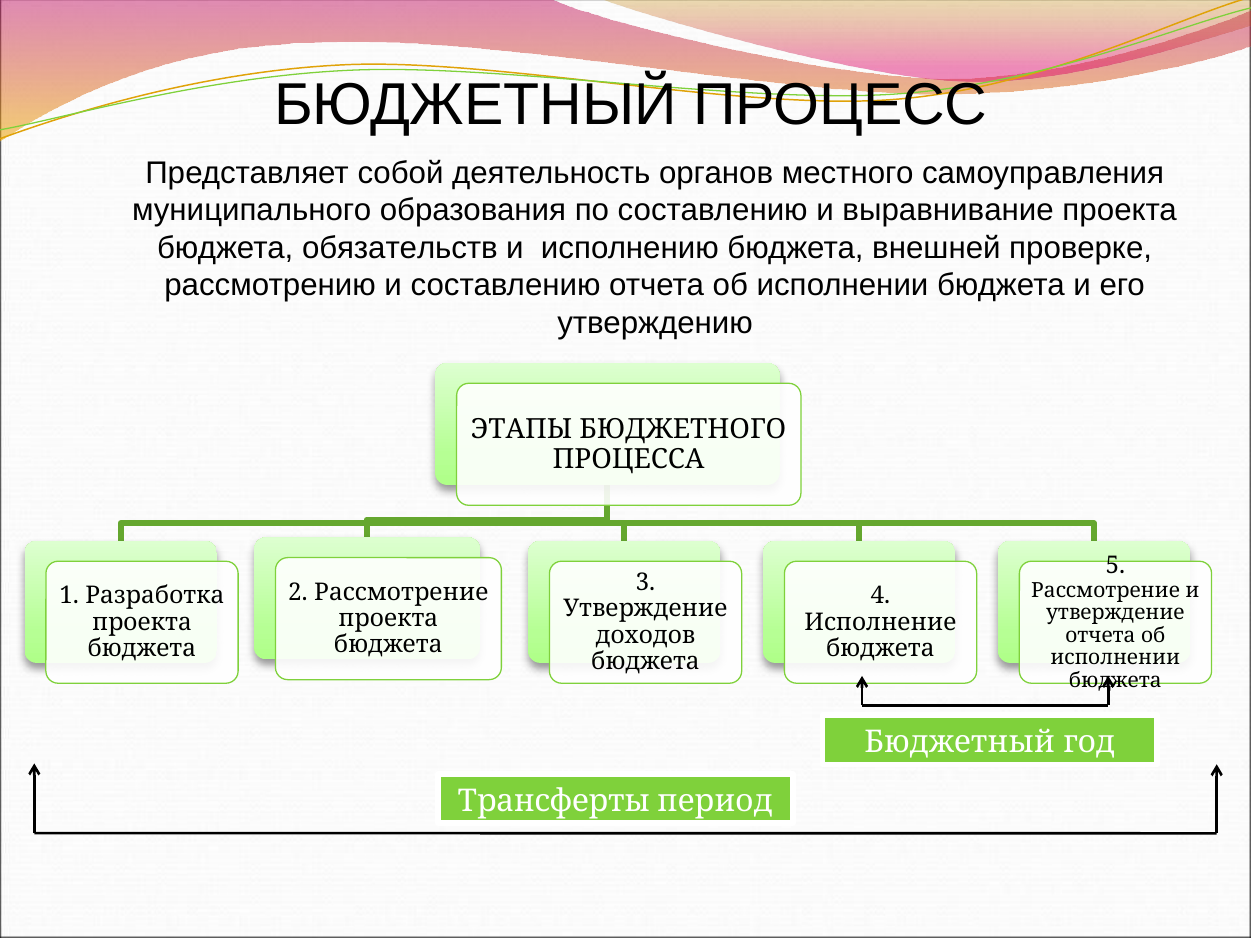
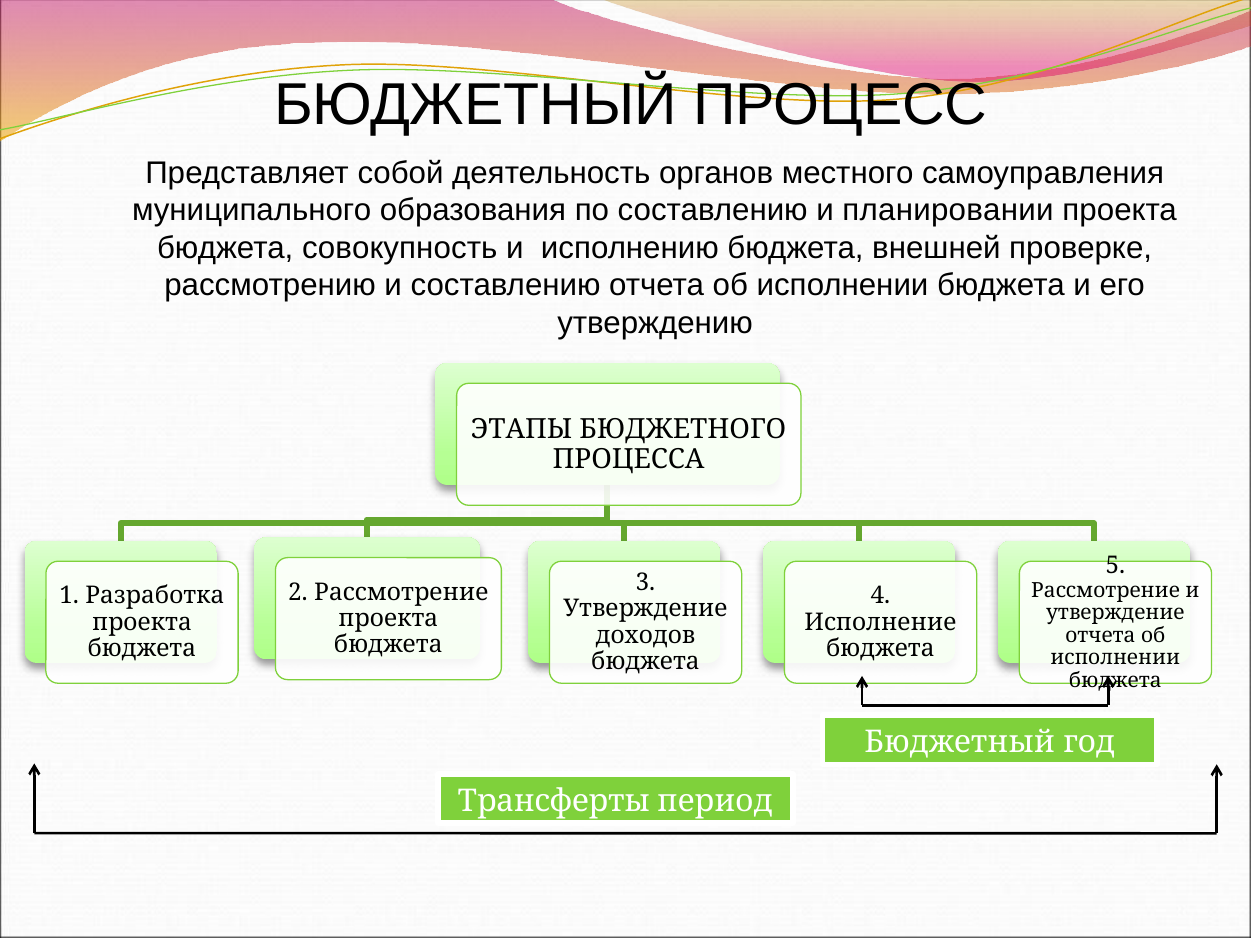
выравнивание: выравнивание -> планировании (948, 210)
обязательств: обязательств -> совокупность (400, 248)
